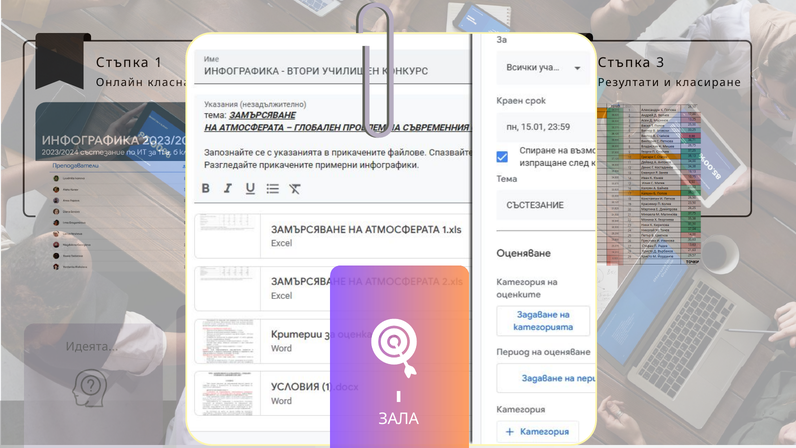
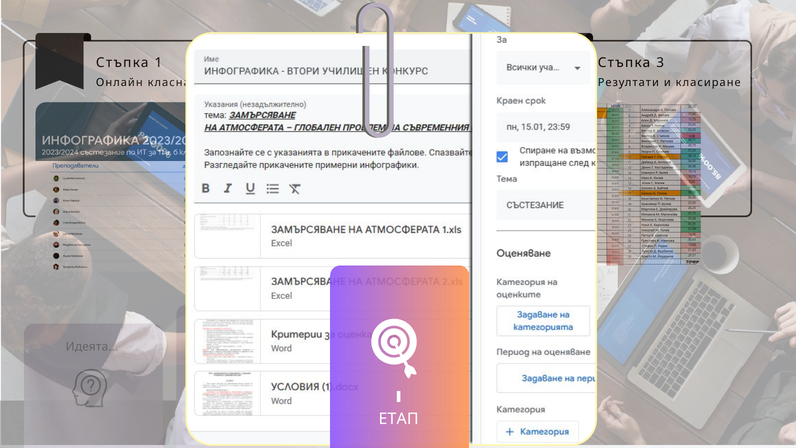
ЗАЛА: ЗАЛА -> ЕТАП (399, 419)
